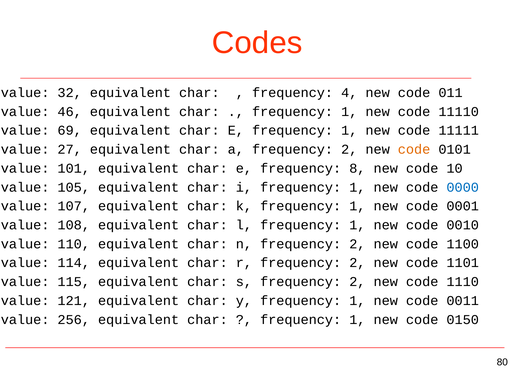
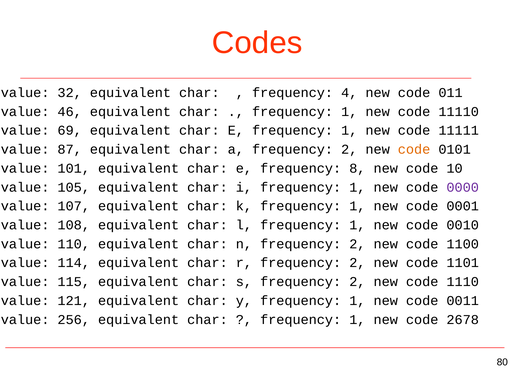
27: 27 -> 87 (70, 150)
0000 colour: blue -> purple (463, 188)
0150: 0150 -> 2678 (463, 320)
